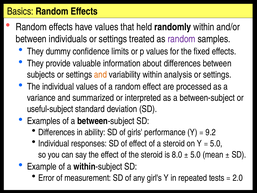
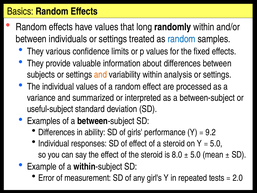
held: held -> long (144, 27)
random colour: purple -> blue (182, 39)
dummy: dummy -> various (58, 51)
